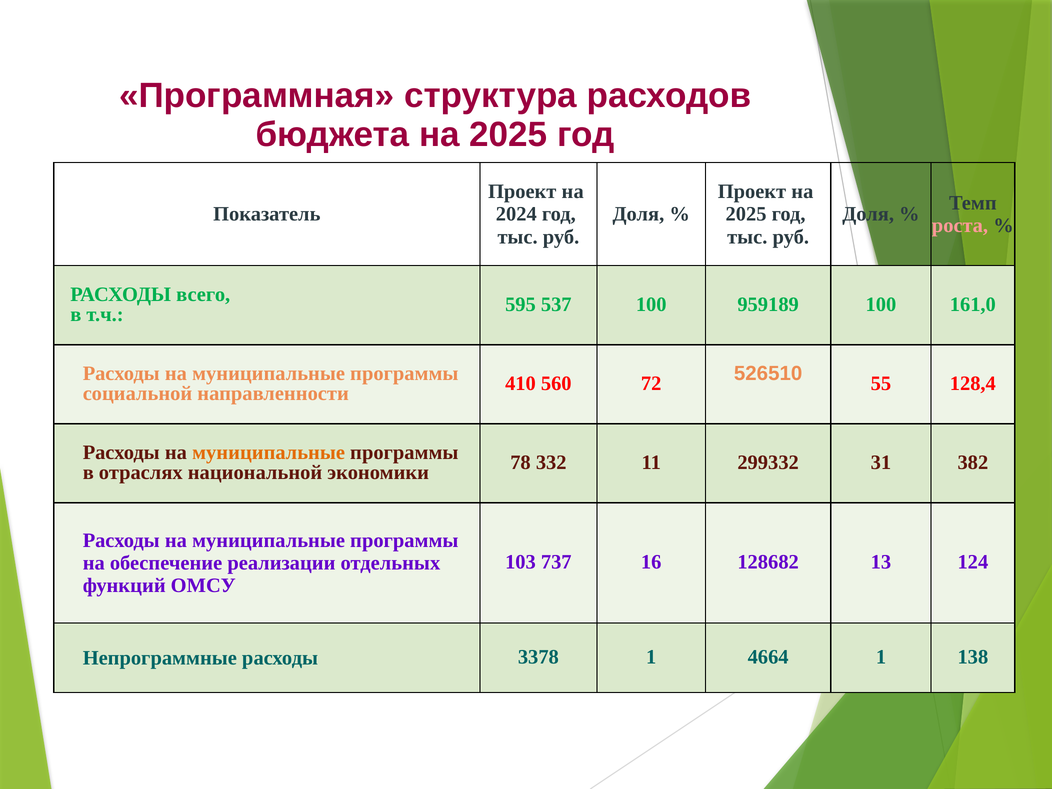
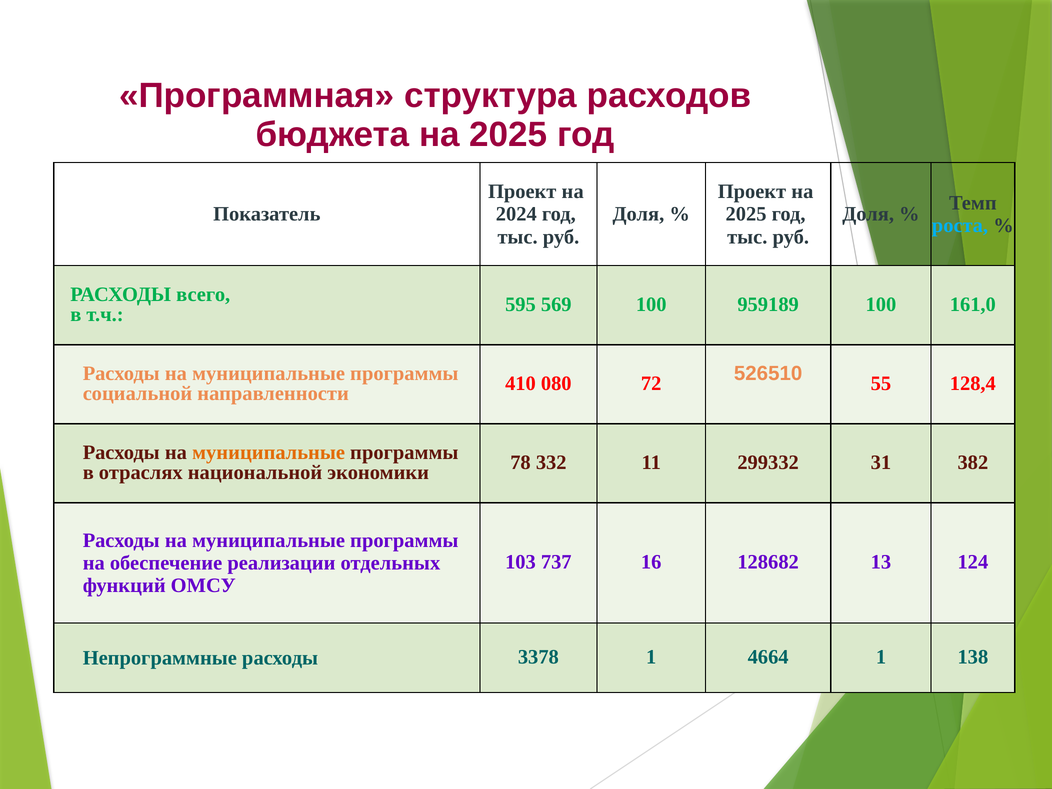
роста colour: pink -> light blue (960, 226)
537: 537 -> 569 (556, 304)
560: 560 -> 080 (556, 383)
